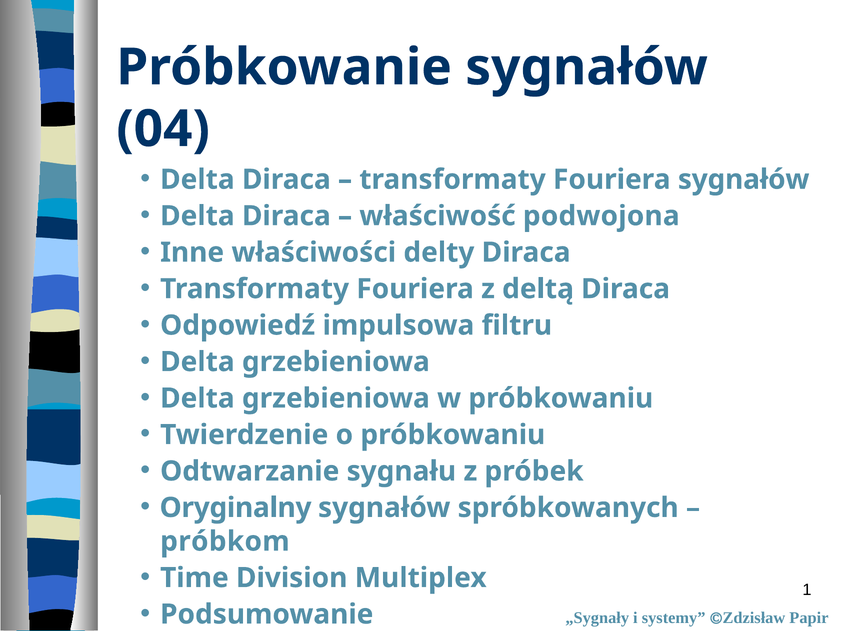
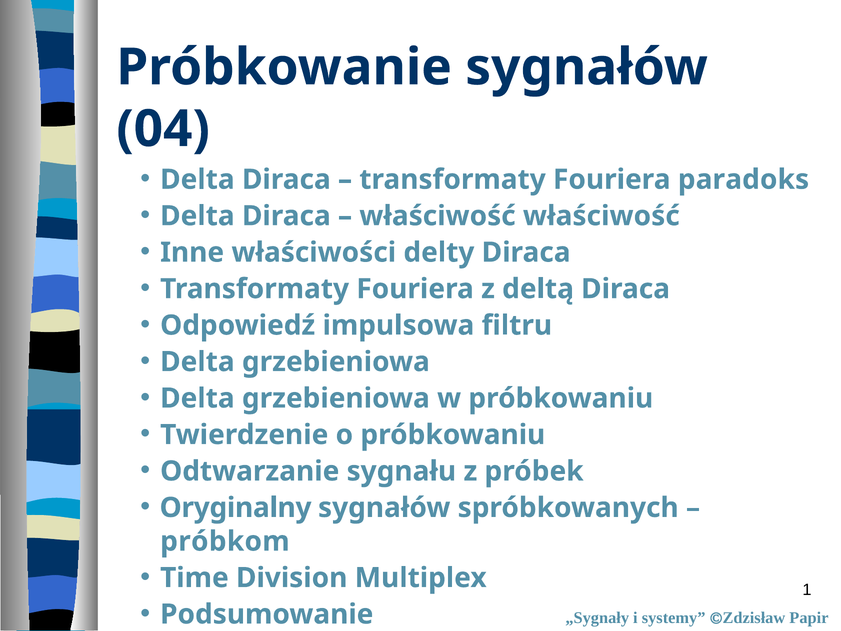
Fouriera sygnałów: sygnałów -> paradoks (743, 179)
właściwość podwojona: podwojona -> właściwość (601, 216)
